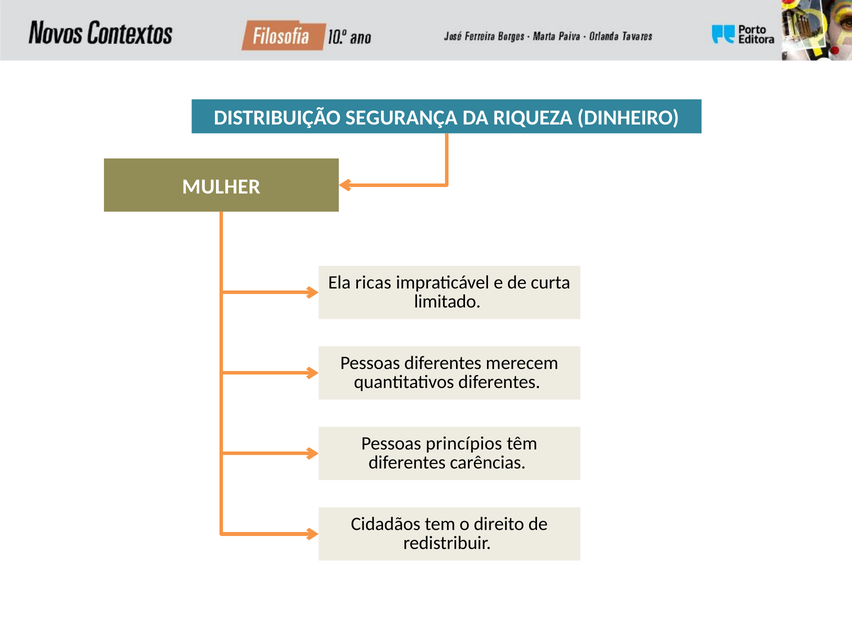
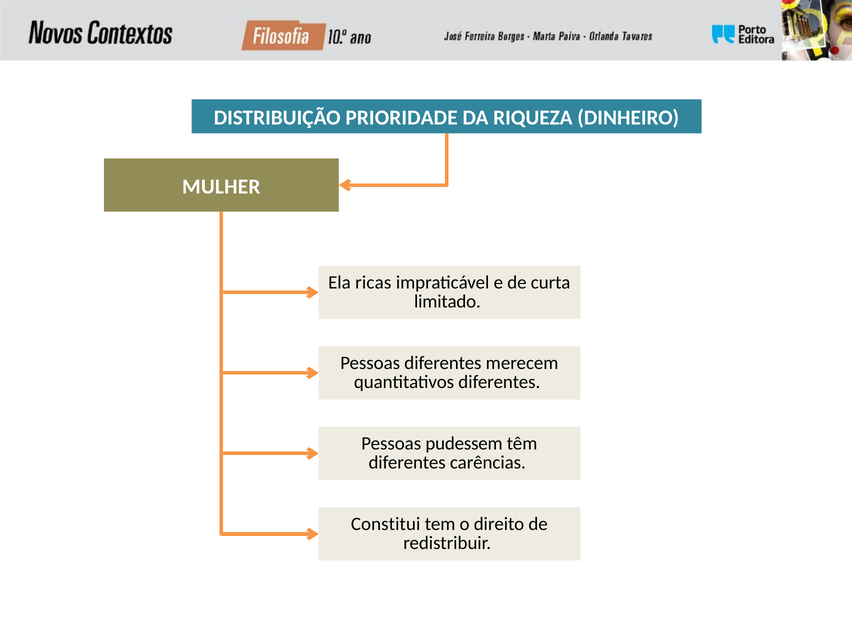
SEGURANÇA: SEGURANÇA -> PRIORIDADE (402, 118)
princípios: princípios -> pudessem (464, 443)
Cidadãos: Cidadãos -> Constitui (386, 524)
